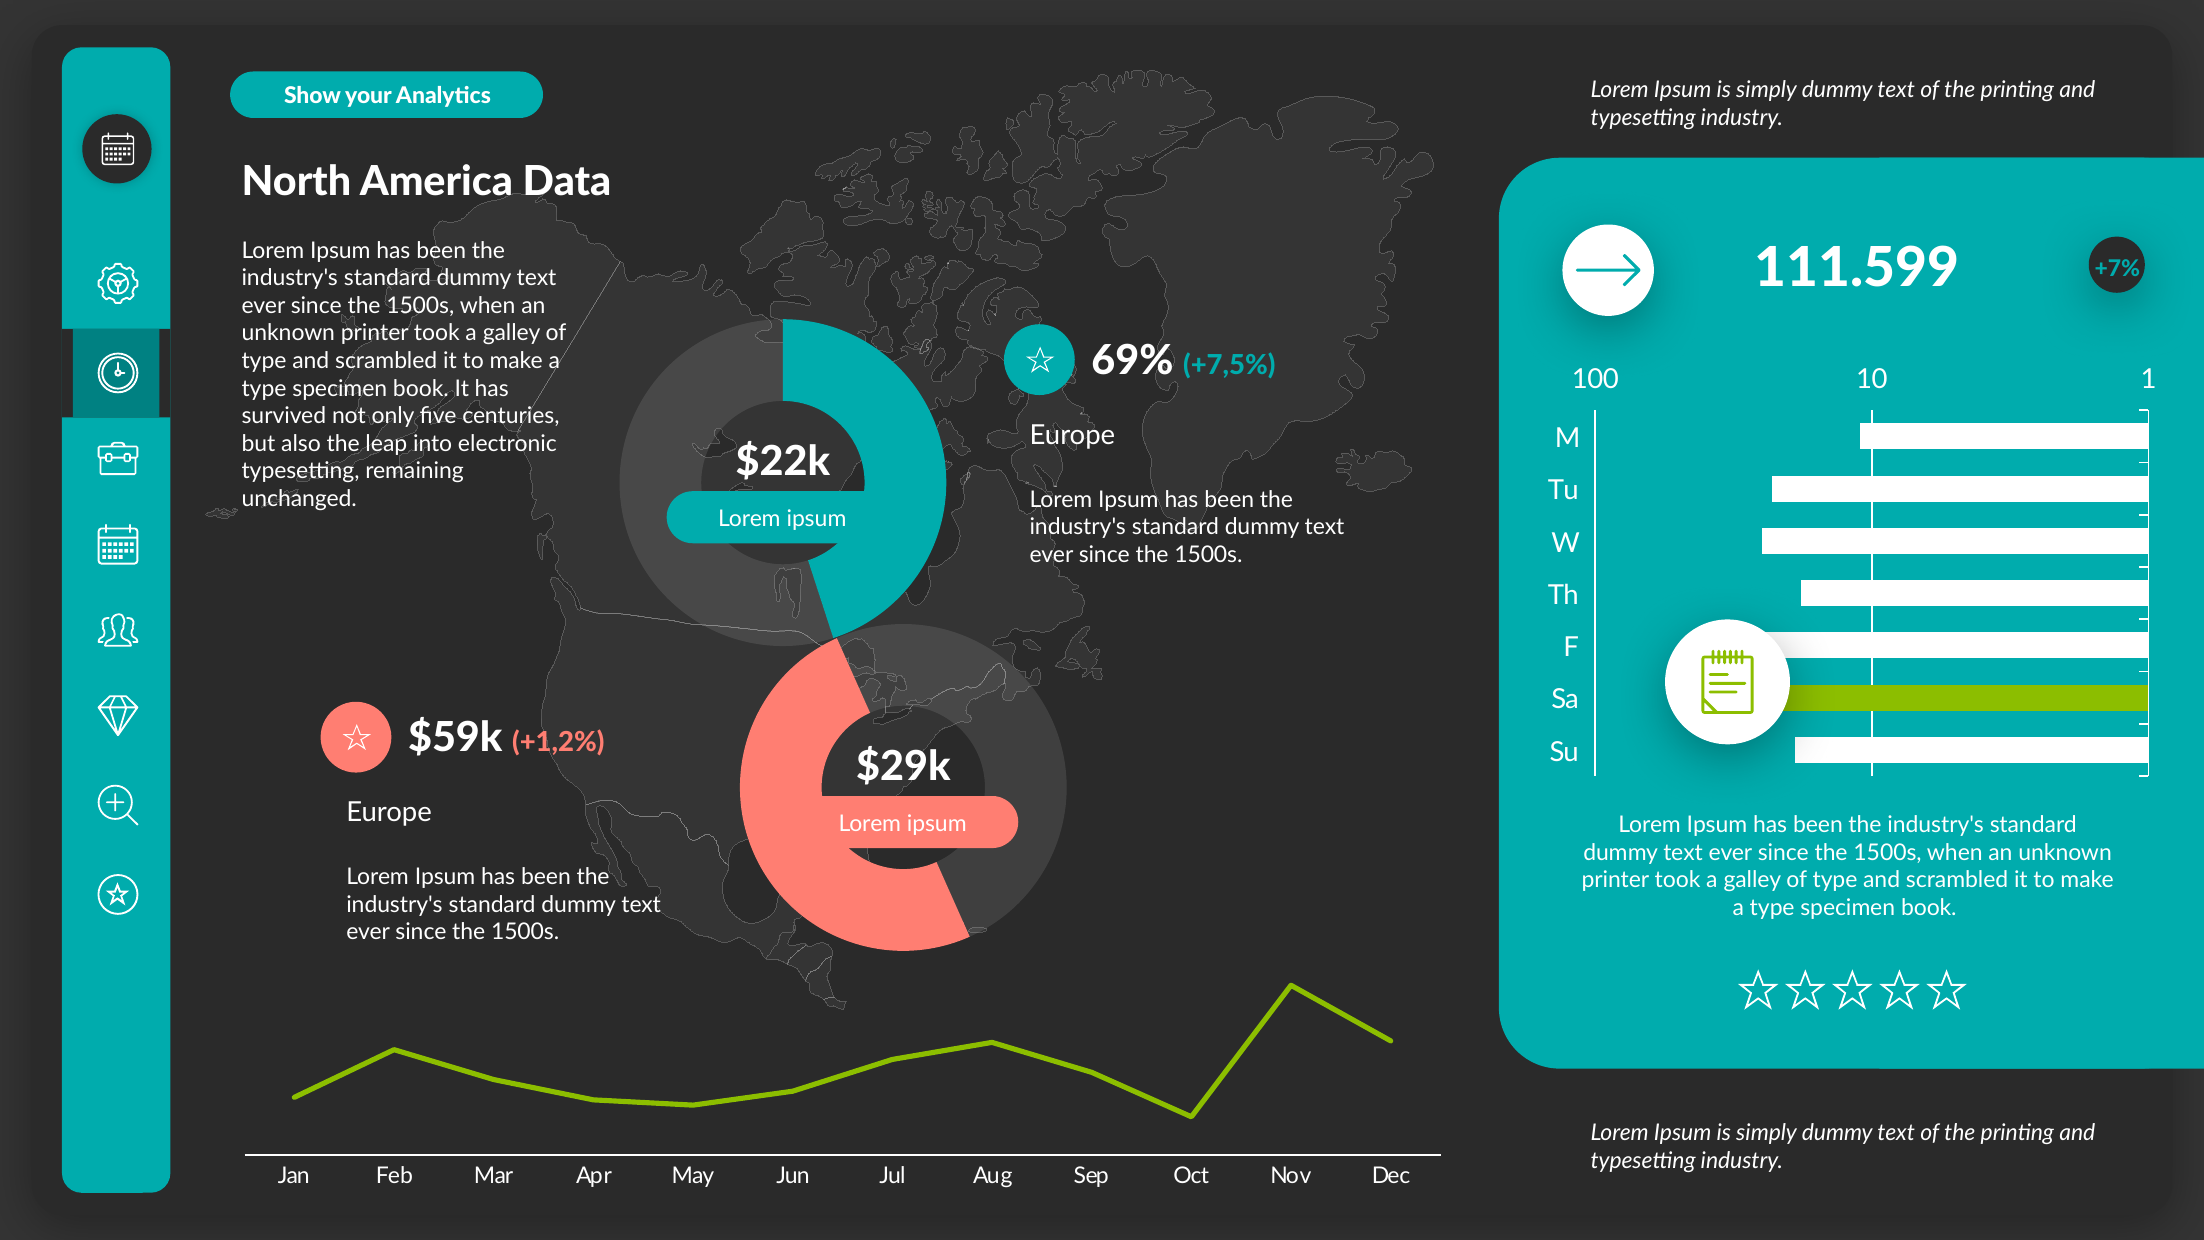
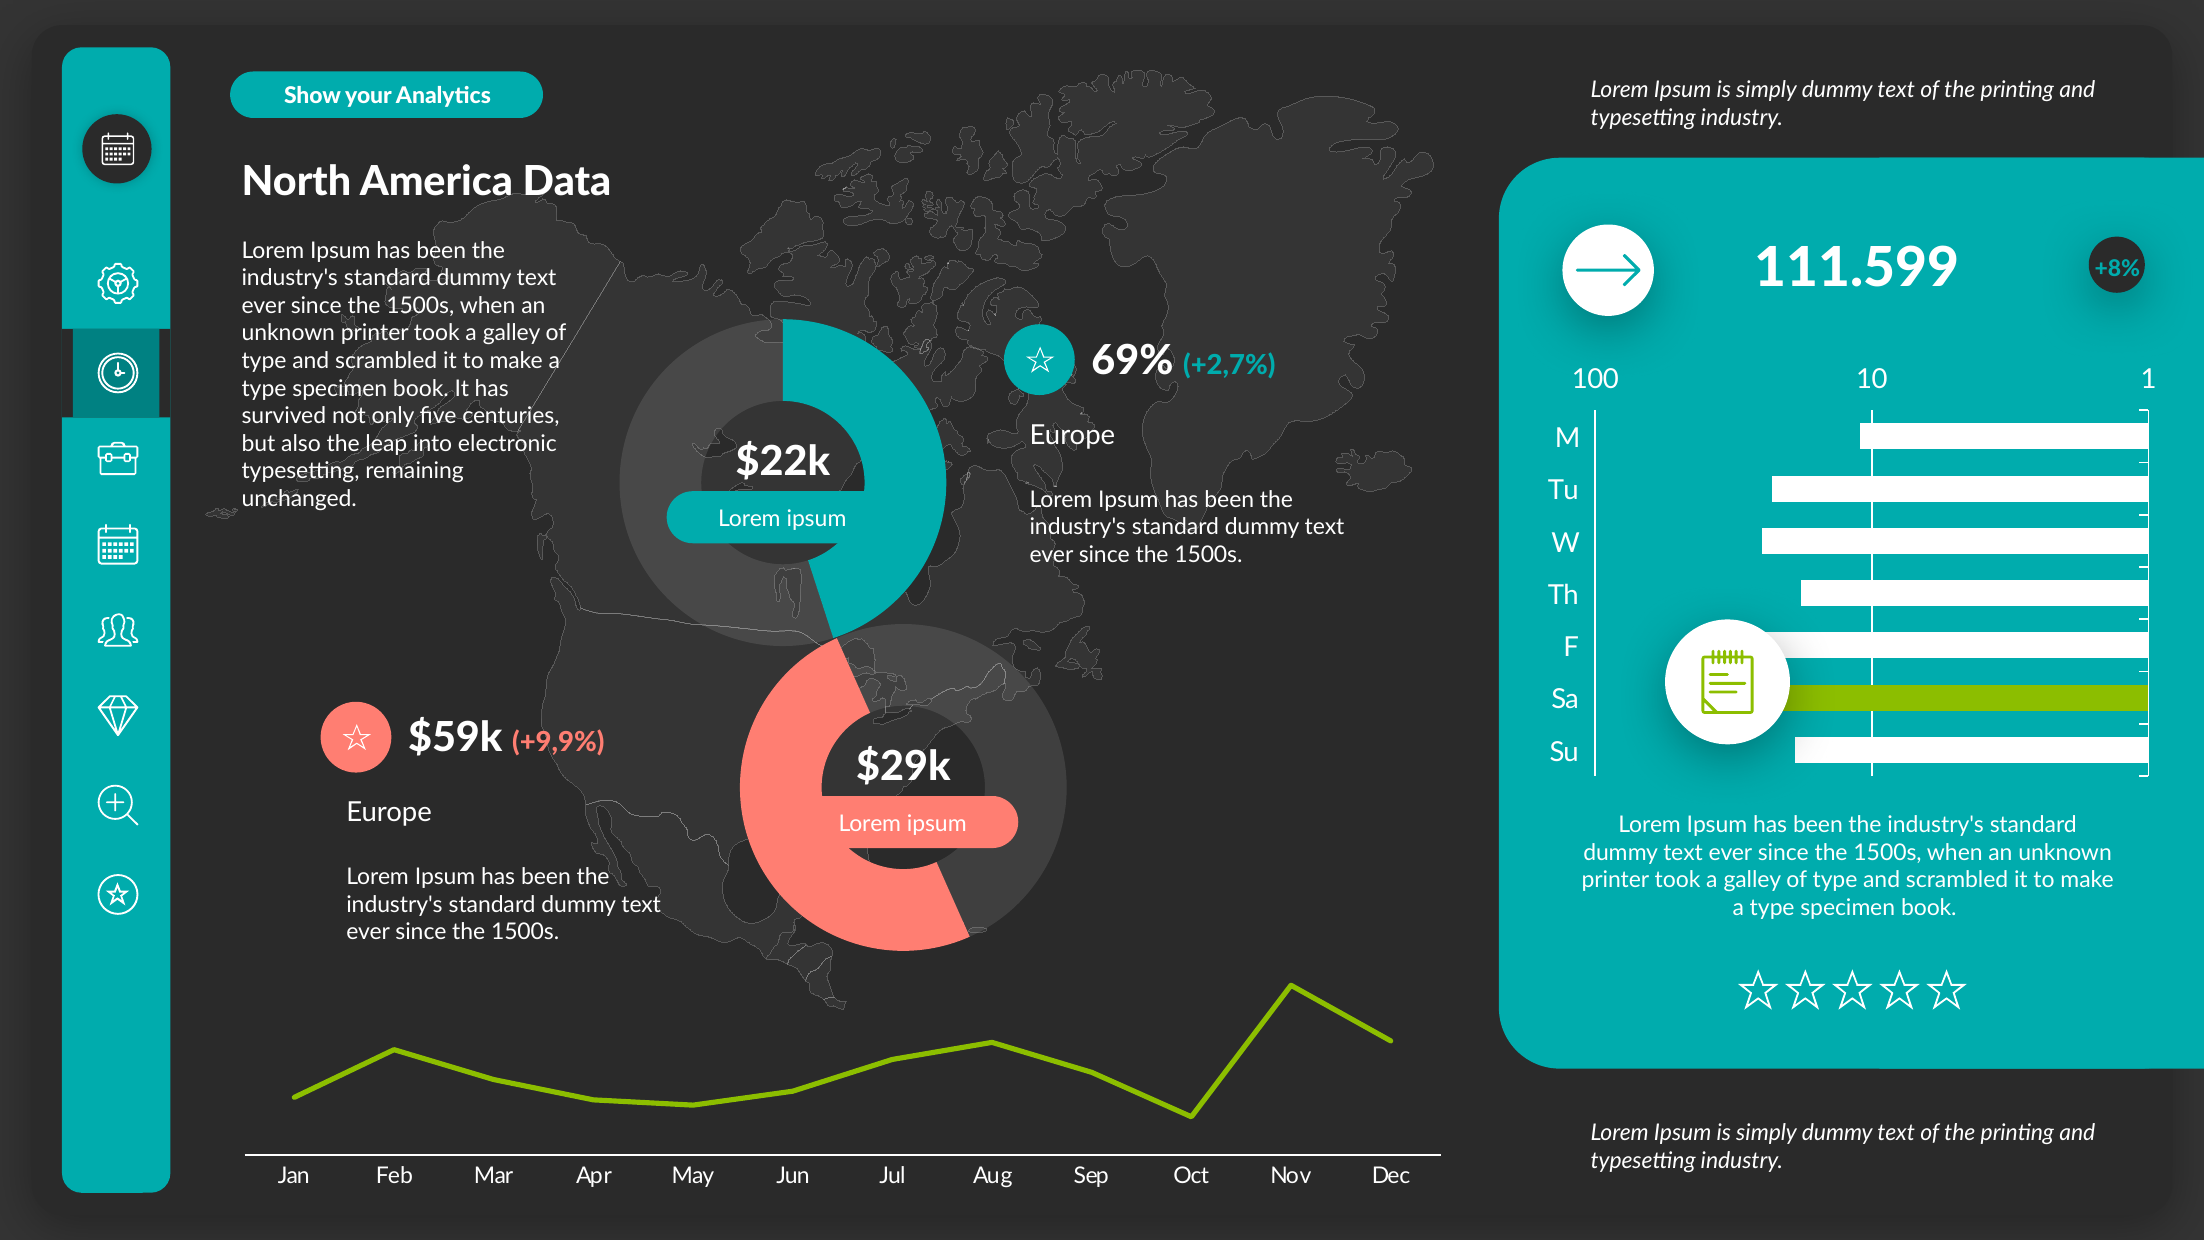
+7%: +7% -> +8% (2117, 269)
+7,5%: +7,5% -> +2,7% (1229, 365)
+1,2%: +1,2% -> +9,9% (558, 743)
